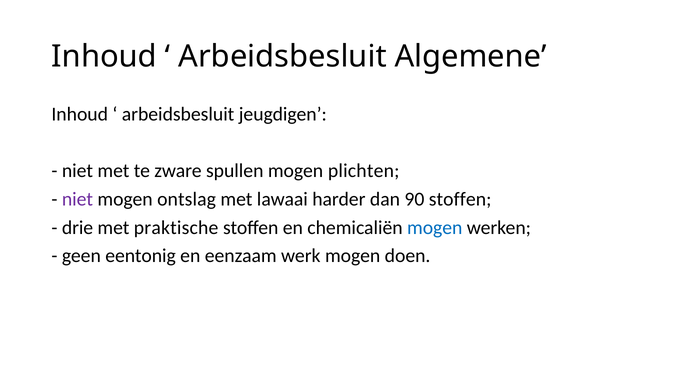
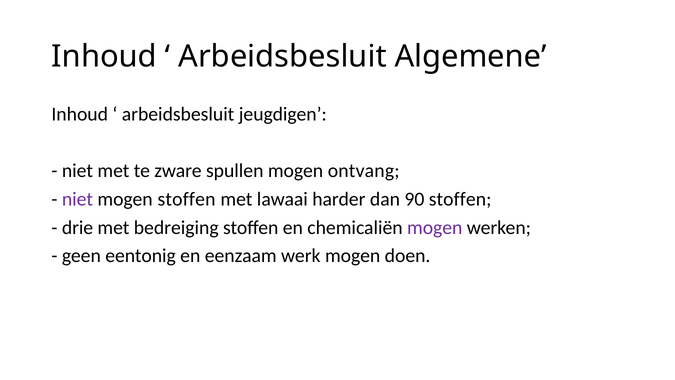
plichten: plichten -> ontvang (364, 171)
mogen ontslag: ontslag -> stoffen (187, 199)
praktische: praktische -> bedreiging (176, 227)
mogen colour: blue -> purple (435, 227)
